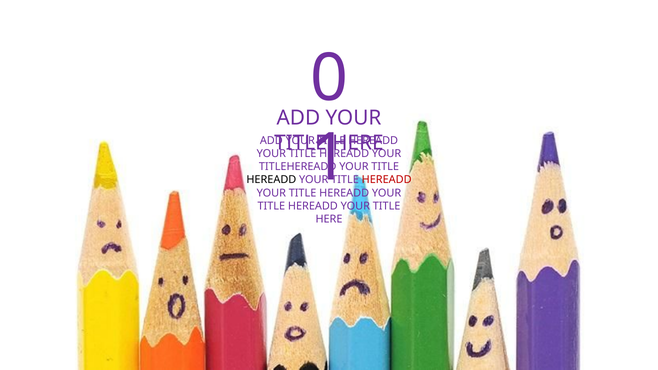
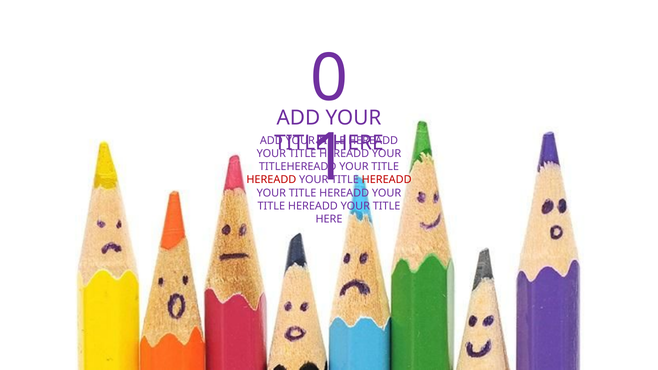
HEREADD colour: black -> red (271, 180)
